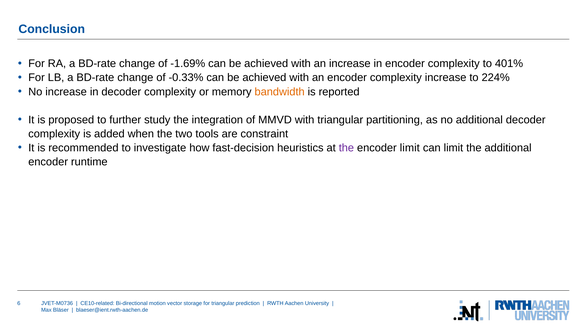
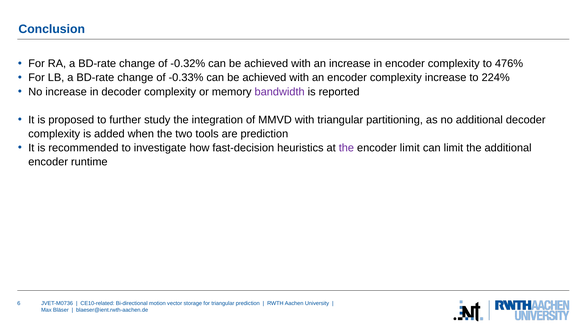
-1.69%: -1.69% -> -0.32% (188, 64)
401%: 401% -> 476% (509, 64)
bandwidth colour: orange -> purple (280, 92)
are constraint: constraint -> prediction (264, 134)
